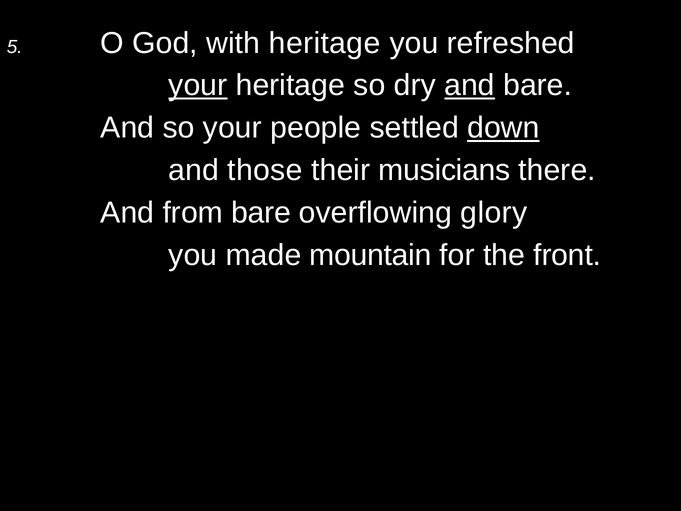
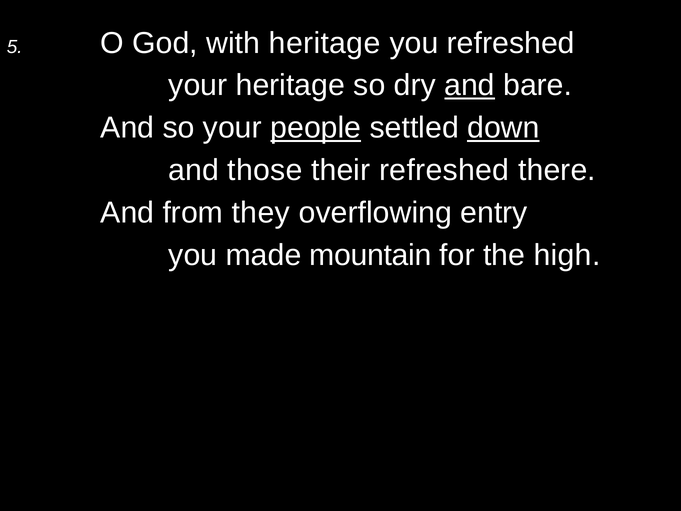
your underline: present -> none (198, 85)
people underline: none -> present (316, 128)
their musicians: musicians -> refreshed (444, 170)
from bare: bare -> they (261, 213)
glory: glory -> entry (494, 213)
front: front -> high (567, 255)
